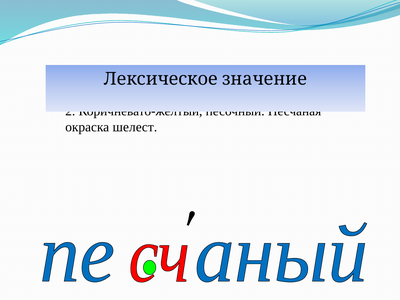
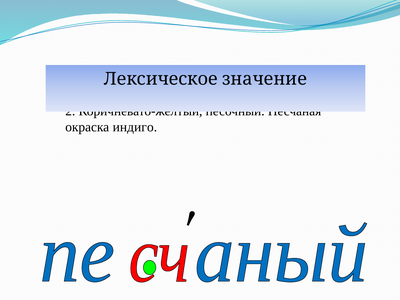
шелест: шелест -> индиго (135, 127)
